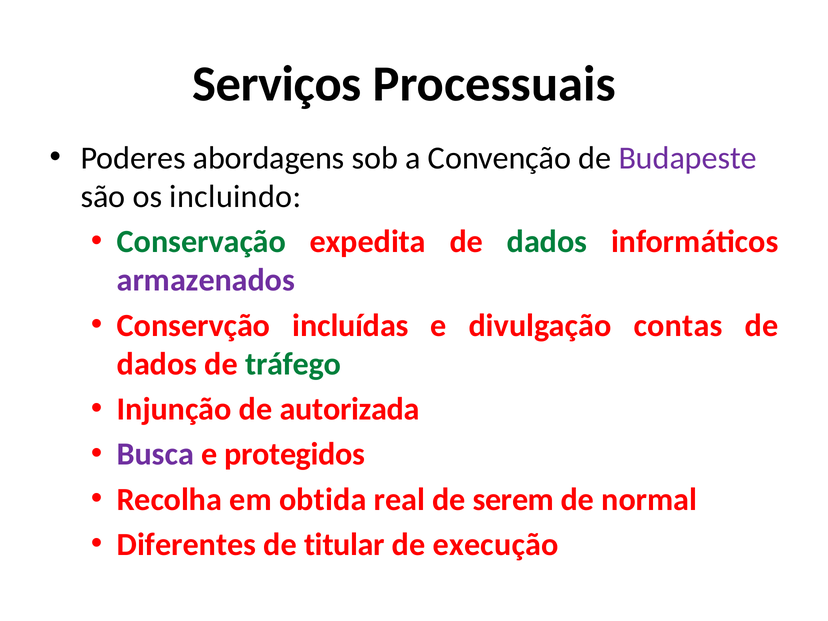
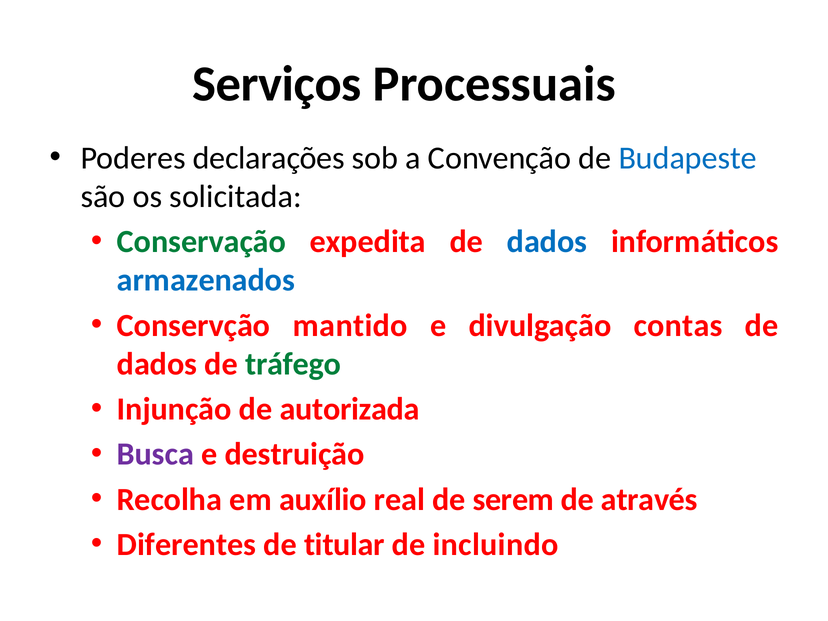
abordagens: abordagens -> declarações (269, 158)
Budapeste colour: purple -> blue (688, 158)
incluindo: incluindo -> solicitada (236, 197)
dados colour: green -> blue (547, 242)
armazenados colour: purple -> blue (206, 280)
incluídas: incluídas -> mantido (350, 325)
protegidos: protegidos -> destruição (295, 454)
obtida: obtida -> auxílio (323, 499)
normal: normal -> através (649, 499)
execução: execução -> incluindo (496, 545)
